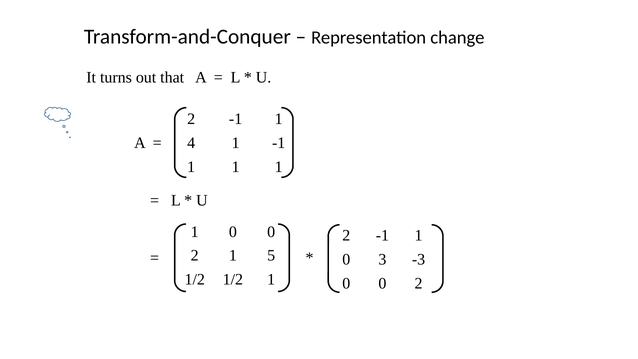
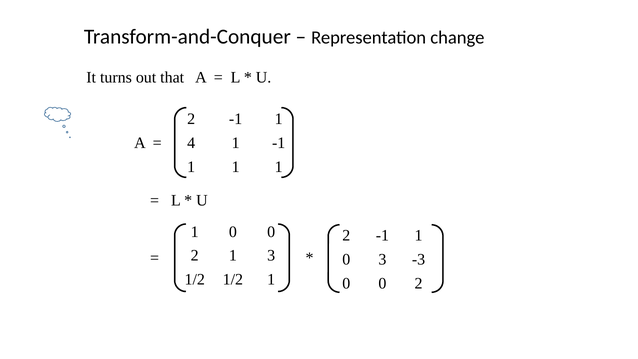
1 5: 5 -> 3 (271, 256)
